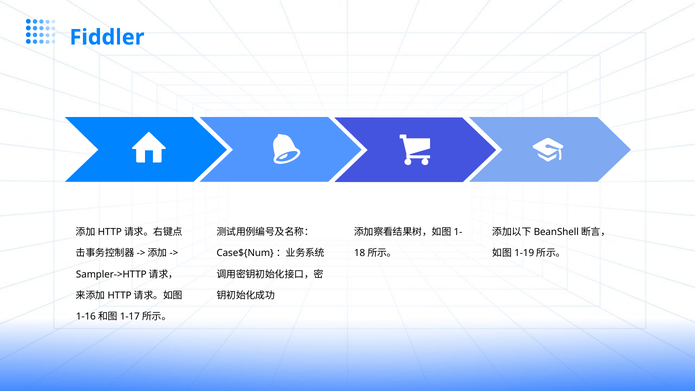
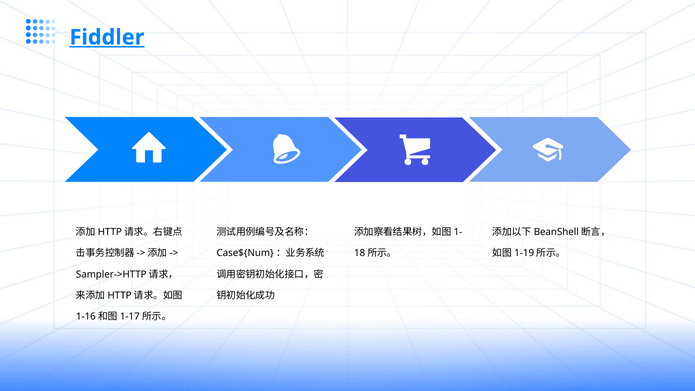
Fiddler underline: none -> present (107, 37)
